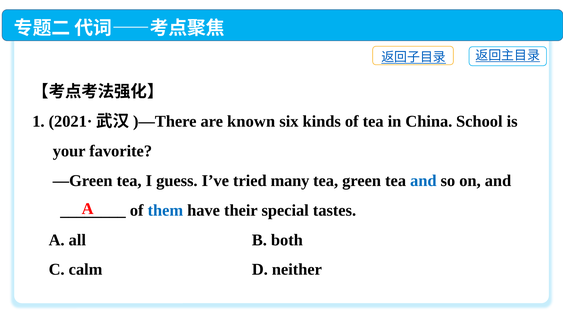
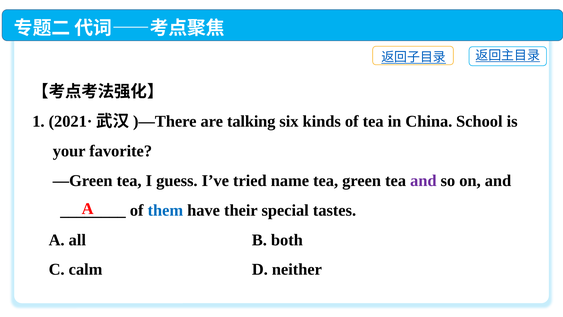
known: known -> talking (251, 121)
many: many -> name (290, 181)
and colour: blue -> purple (423, 181)
